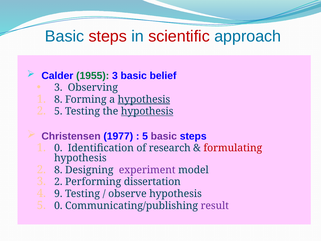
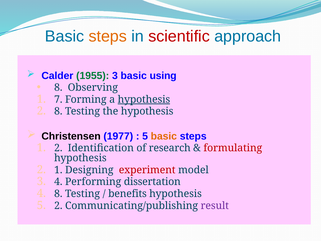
steps colour: red -> orange (108, 36)
belief: belief -> using (163, 76)
3: 3 -> 8 (58, 87)
1 8: 8 -> 7 (58, 99)
2 5: 5 -> 8 (58, 111)
hypothesis underline: present -> none (147, 111)
Christensen colour: purple -> black (71, 136)
basic colour: purple -> orange (164, 136)
1 0: 0 -> 2 (58, 148)
2 8: 8 -> 1 (58, 170)
experiment colour: purple -> red (147, 170)
3 2: 2 -> 4 (58, 182)
4 9: 9 -> 8 (58, 194)
observe: observe -> benefits (127, 194)
5 0: 0 -> 2 (58, 205)
